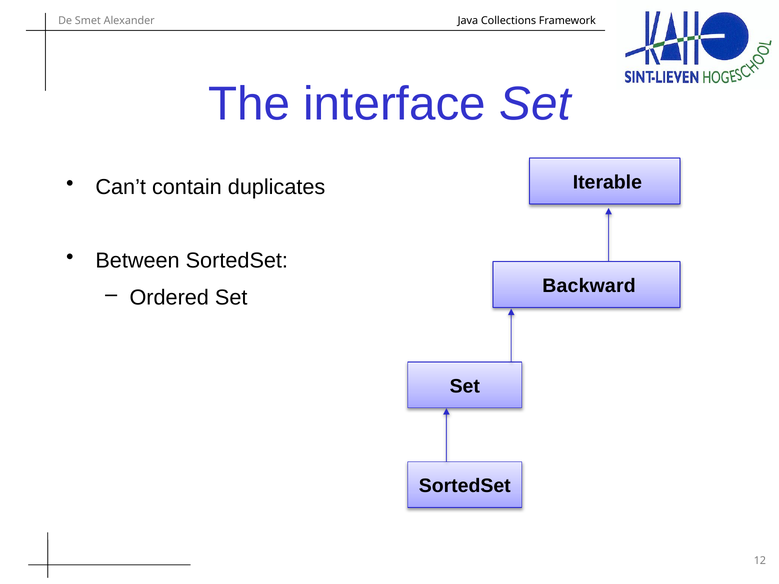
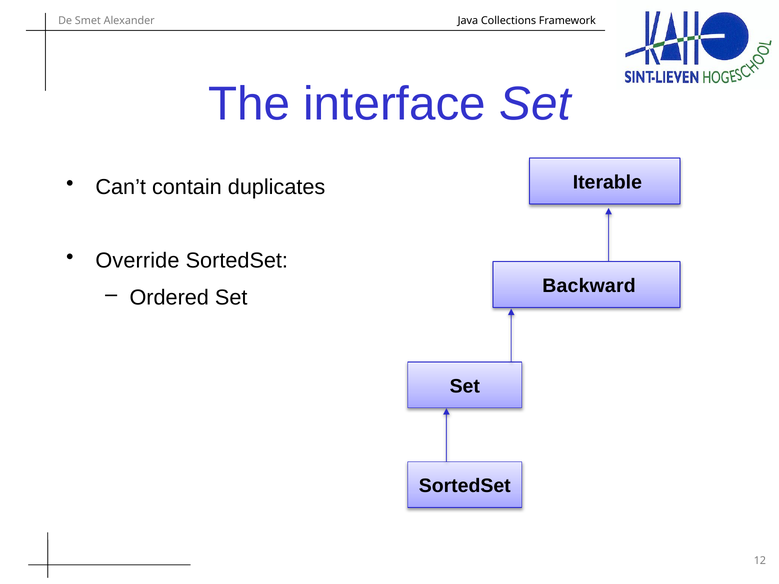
Between: Between -> Override (137, 261)
